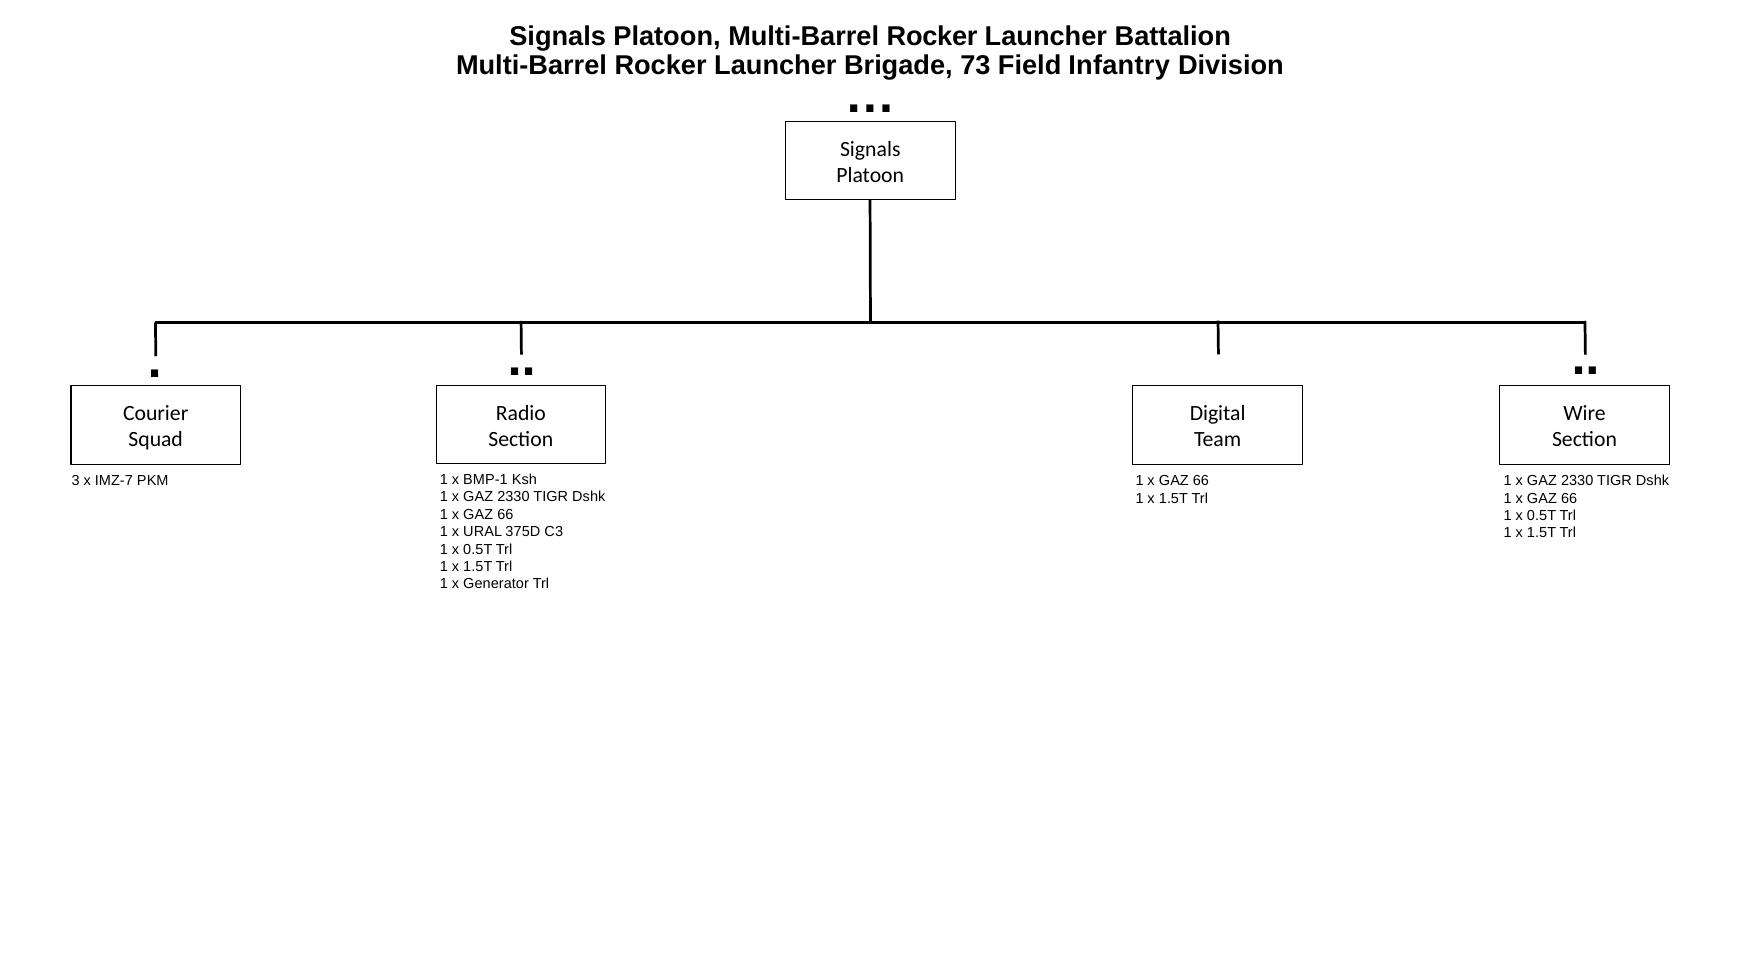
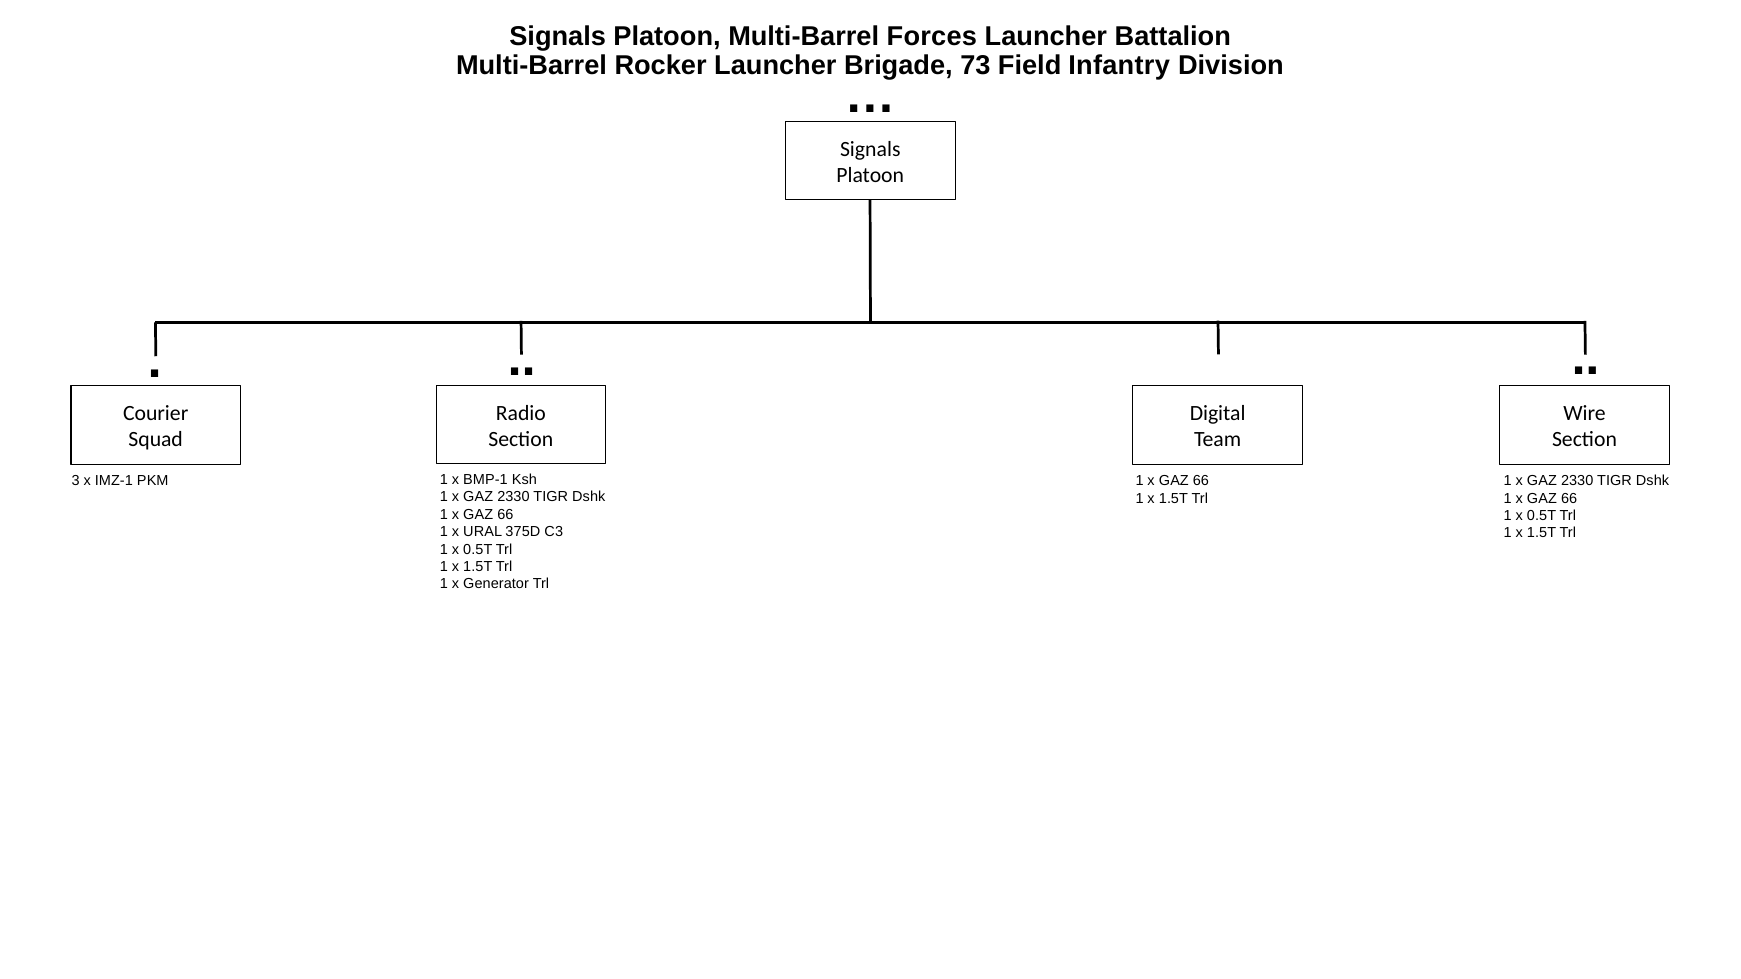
Platoon Multi-Barrel Rocker: Rocker -> Forces (932, 37)
IMZ-7: IMZ-7 -> IMZ-1 (114, 481)
